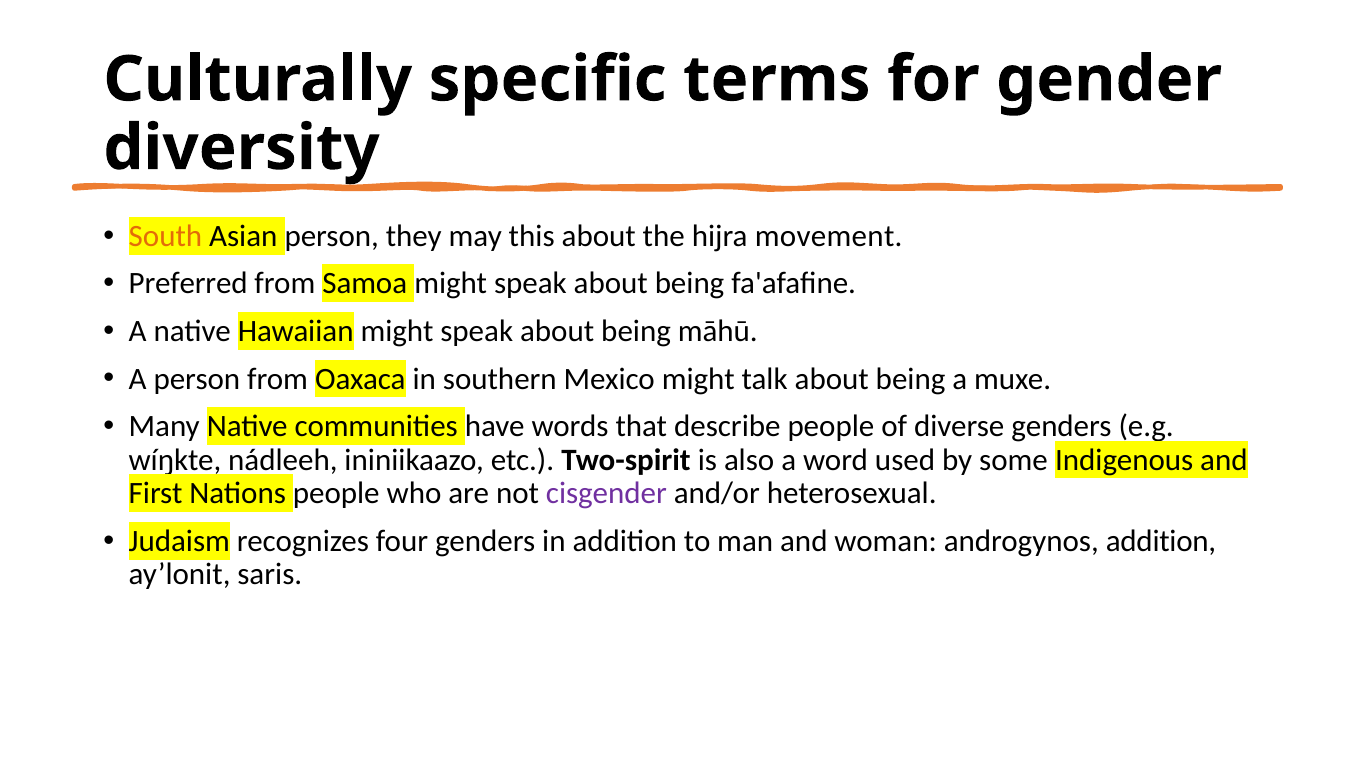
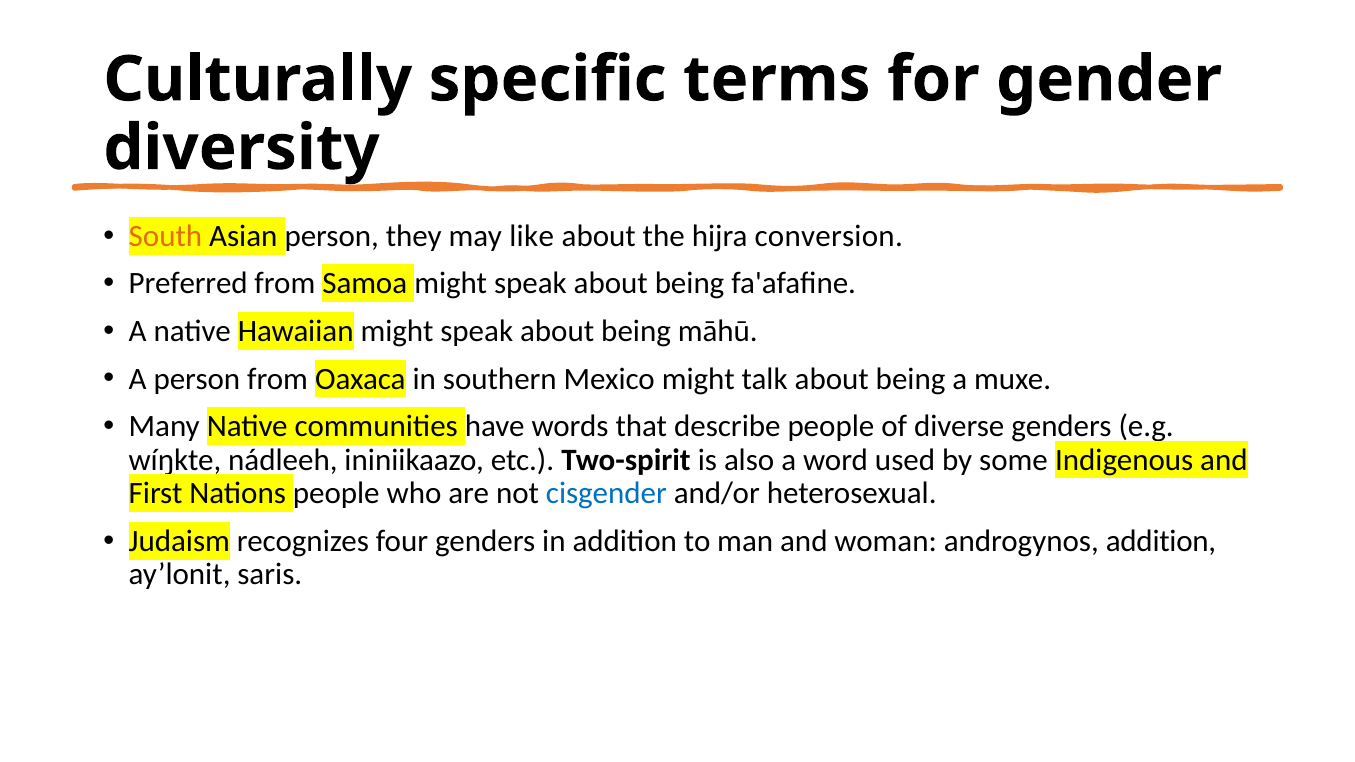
this: this -> like (532, 236)
movement: movement -> conversion (829, 236)
cisgender colour: purple -> blue (606, 493)
